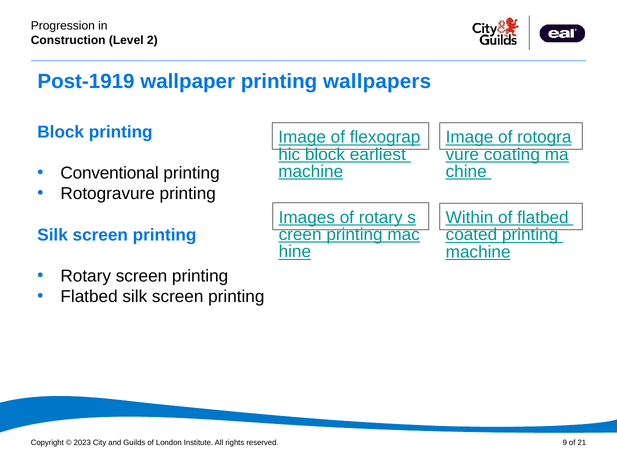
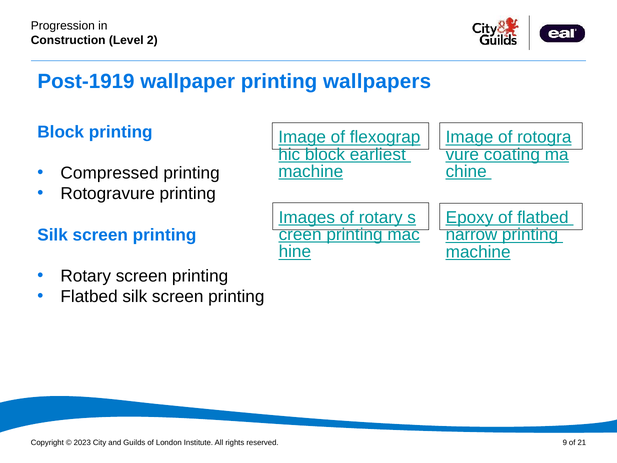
Conventional: Conventional -> Compressed (110, 173)
Within: Within -> Epoxy (470, 217)
coated: coated -> narrow (472, 235)
